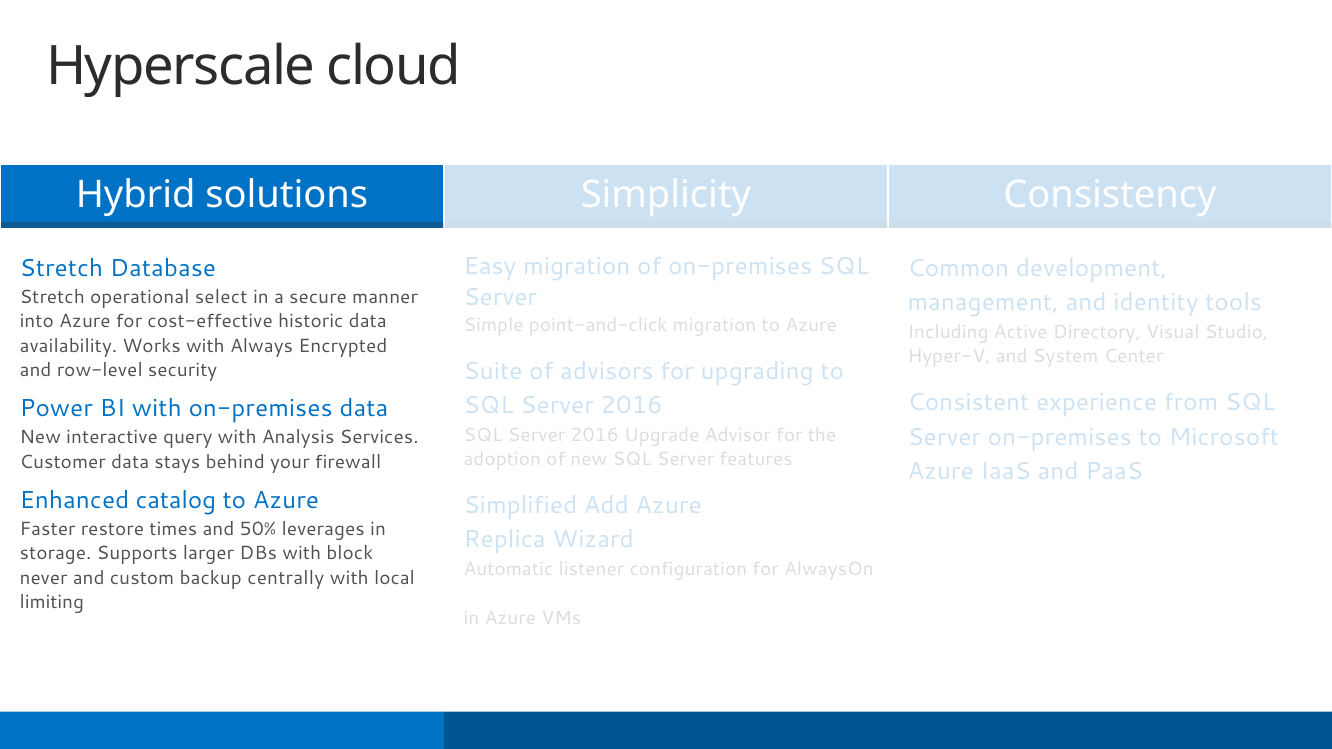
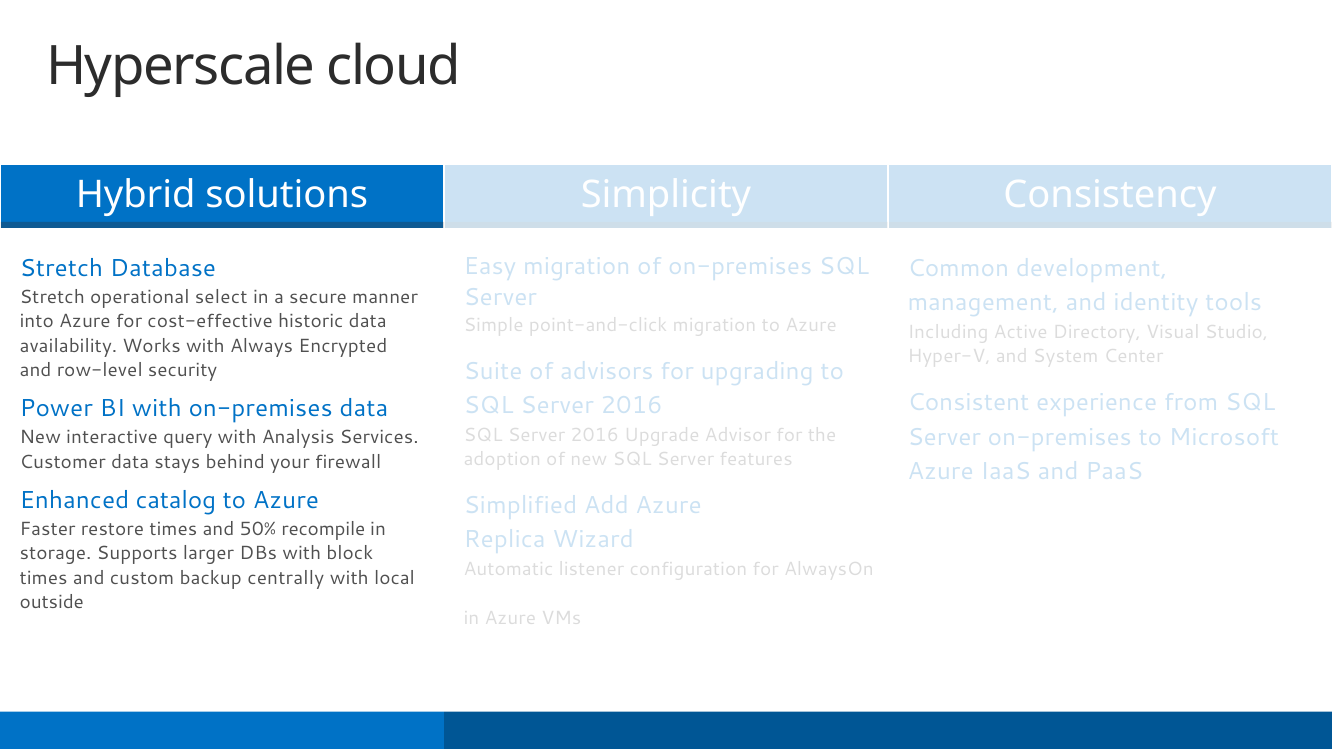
leverages: leverages -> recompile (323, 529)
never: never -> times (44, 578)
limiting: limiting -> outside (52, 602)
